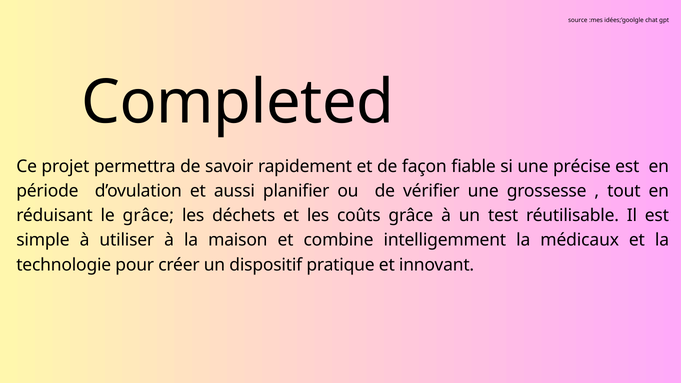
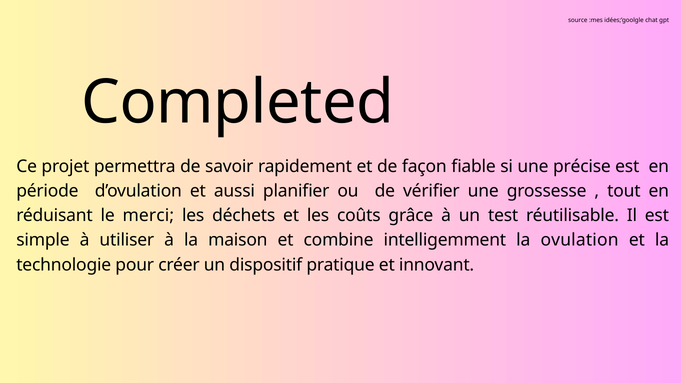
le grâce: grâce -> merci (148, 216)
médicaux: médicaux -> ovulation (580, 240)
